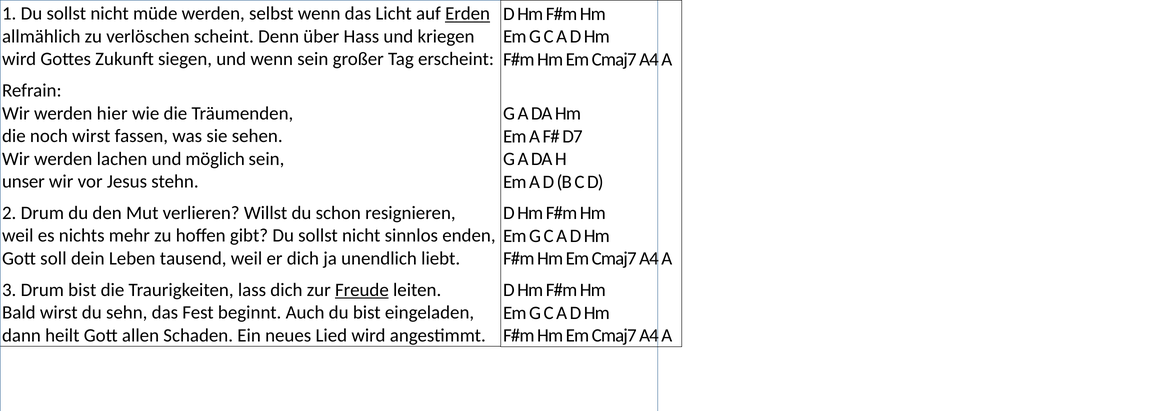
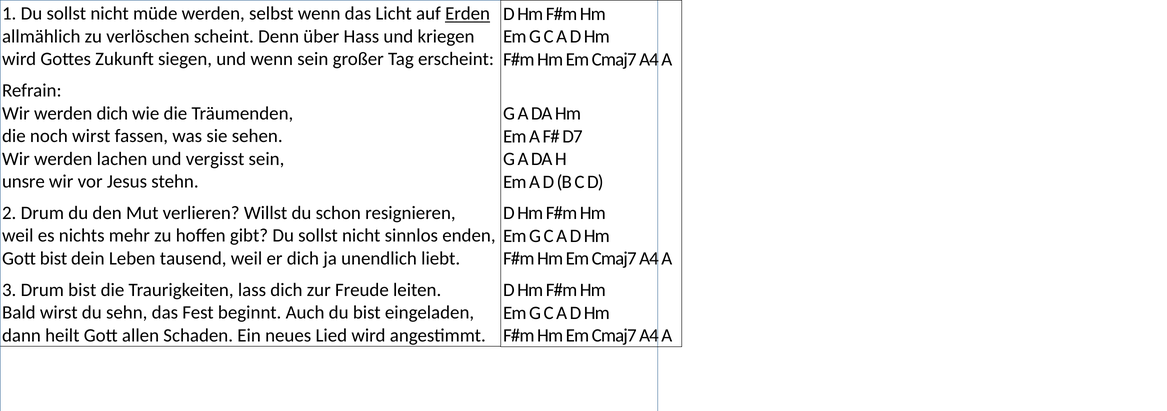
werden hier: hier -> dich (112, 113)
möglich: möglich -> vergisst (215, 159)
unser: unser -> unsre (23, 181)
Gott soll: soll -> bist (54, 258)
Freude underline: present -> none (362, 290)
